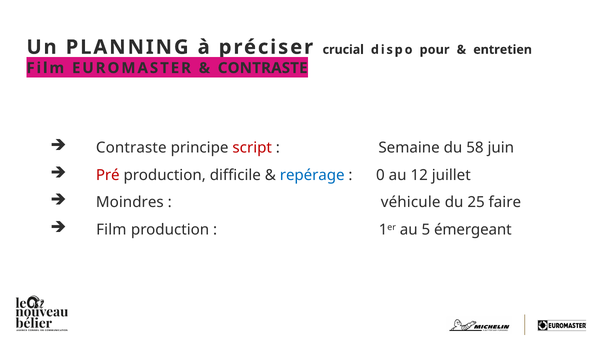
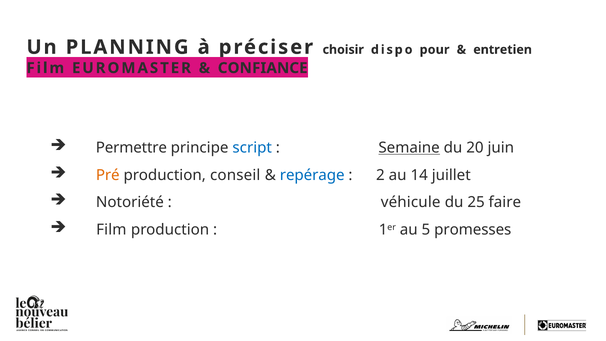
crucial: crucial -> choisir (343, 50)
CONTRASTE: CONTRASTE -> CONFIANCE (263, 68)
Contraste: Contraste -> Permettre (131, 148)
script colour: red -> blue (252, 148)
Semaine underline: none -> present (409, 148)
58: 58 -> 20 (475, 148)
Pré colour: red -> orange (108, 175)
difficile: difficile -> conseil (235, 175)
0: 0 -> 2 (380, 175)
12: 12 -> 14 (419, 175)
Moindres: Moindres -> Notoriété (130, 202)
émergeant: émergeant -> promesses (473, 230)
